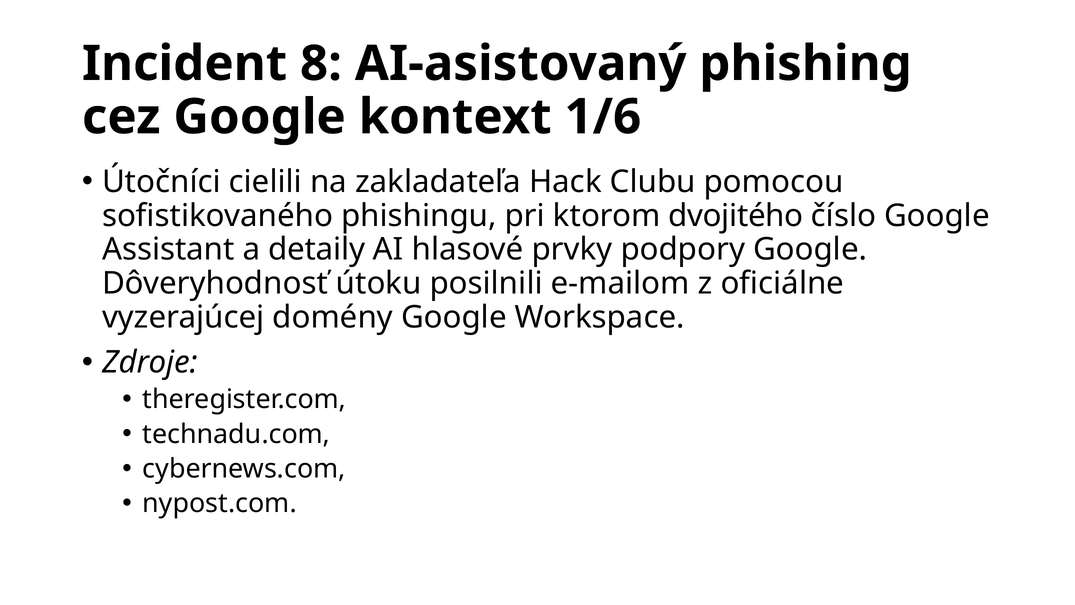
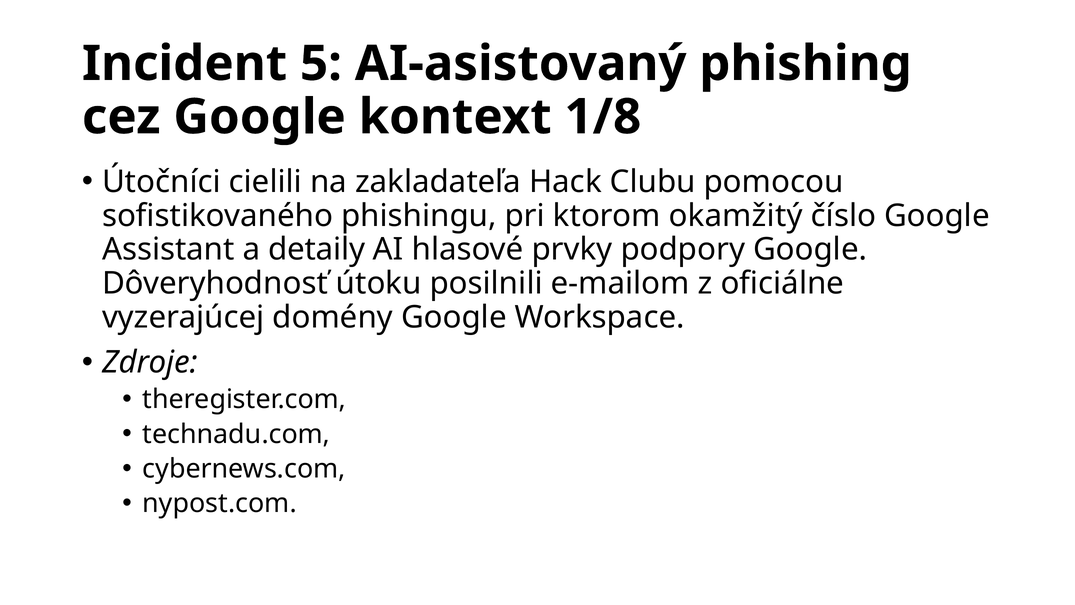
8: 8 -> 5 (321, 64)
1/6: 1/6 -> 1/8 (603, 117)
dvojitého: dvojitého -> okamžitý (736, 216)
